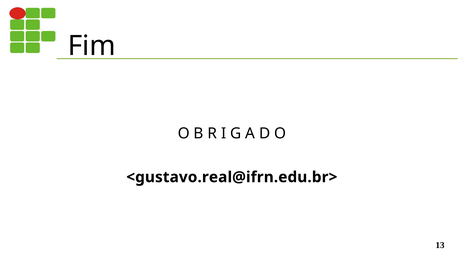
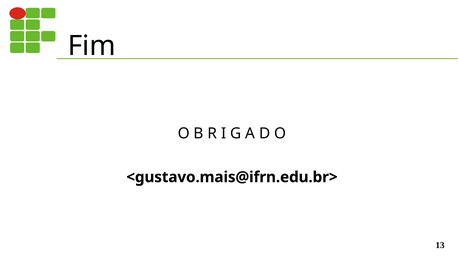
<gustavo.real@ifrn.edu.br>: <gustavo.real@ifrn.edu.br> -> <gustavo.mais@ifrn.edu.br> (232, 177)
